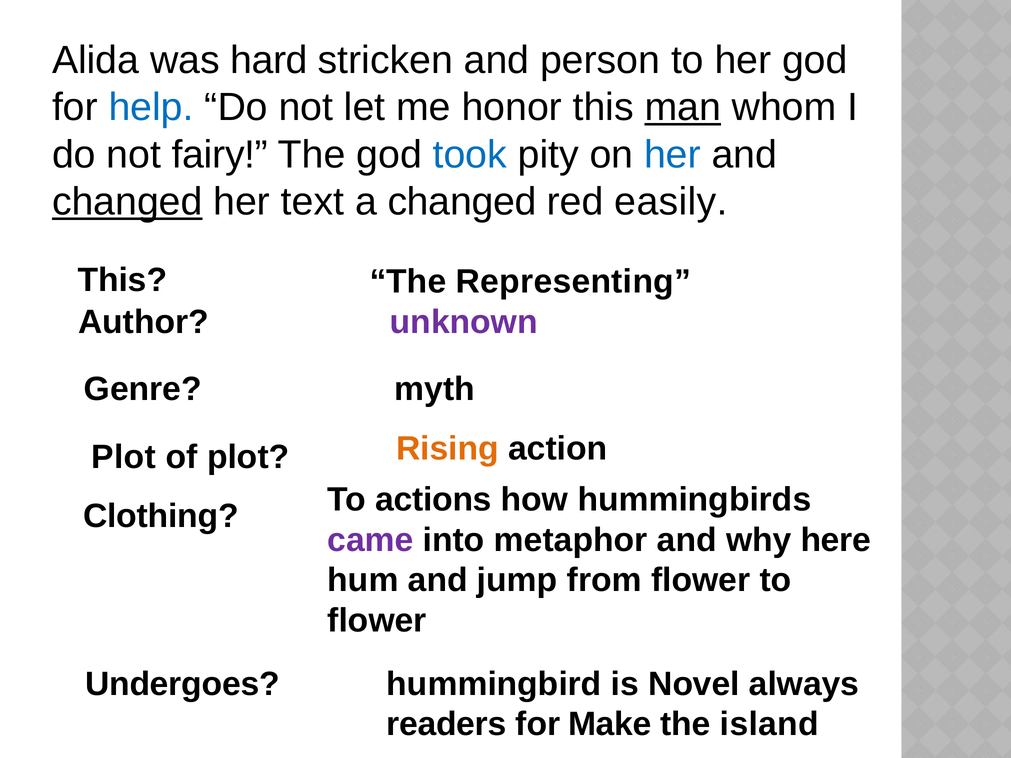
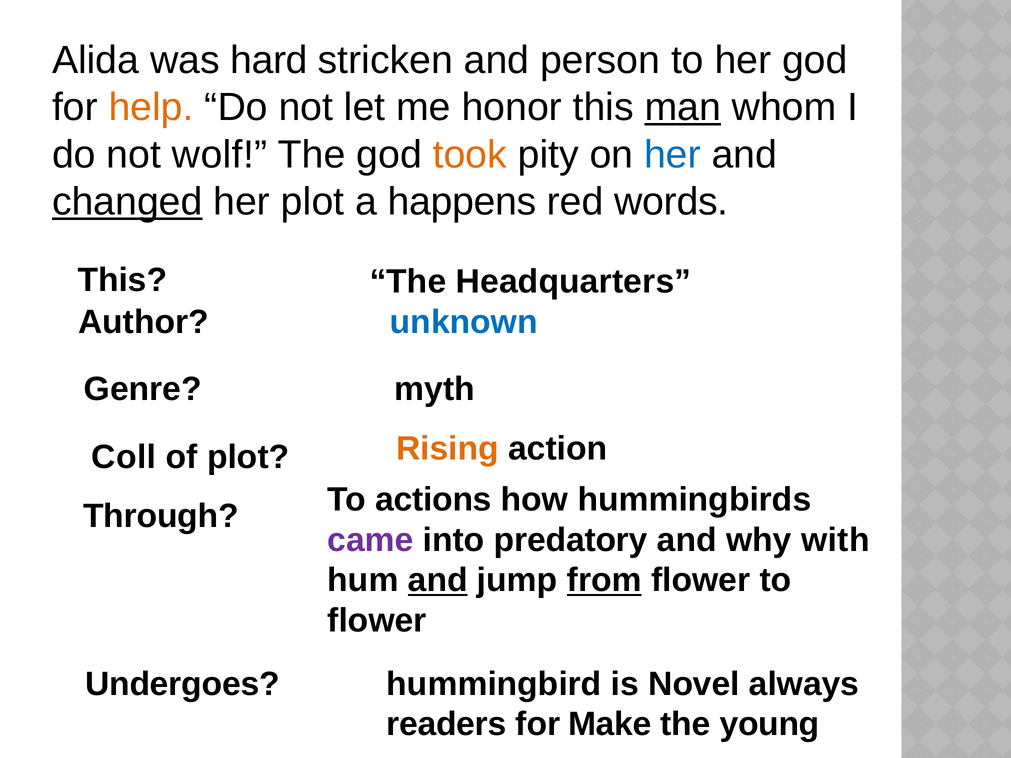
help colour: blue -> orange (151, 107)
fairy: fairy -> wolf (220, 155)
took colour: blue -> orange (470, 155)
her text: text -> plot (313, 202)
a changed: changed -> happens (462, 202)
easily: easily -> words (671, 202)
Representing: Representing -> Headquarters (573, 282)
unknown colour: purple -> blue (464, 322)
Plot: Plot -> Coll (124, 457)
Clothing: Clothing -> Through (161, 516)
metaphor: metaphor -> predatory (571, 540)
here: here -> with (835, 540)
and underline: none -> present (438, 581)
from underline: none -> present (604, 581)
island: island -> young (770, 725)
